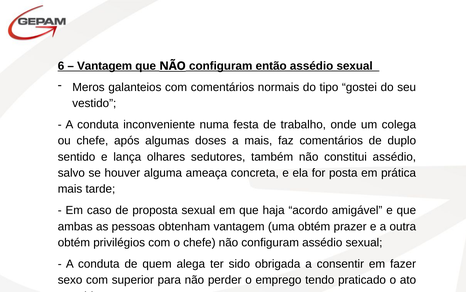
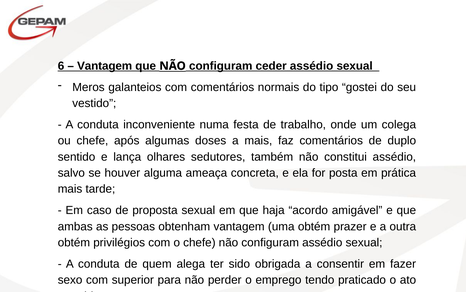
então: então -> ceder (271, 66)
